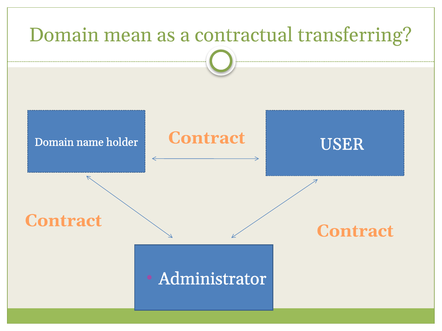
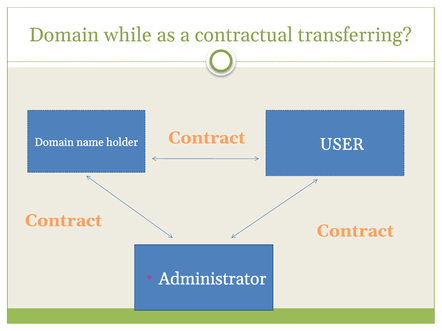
mean: mean -> while (128, 35)
